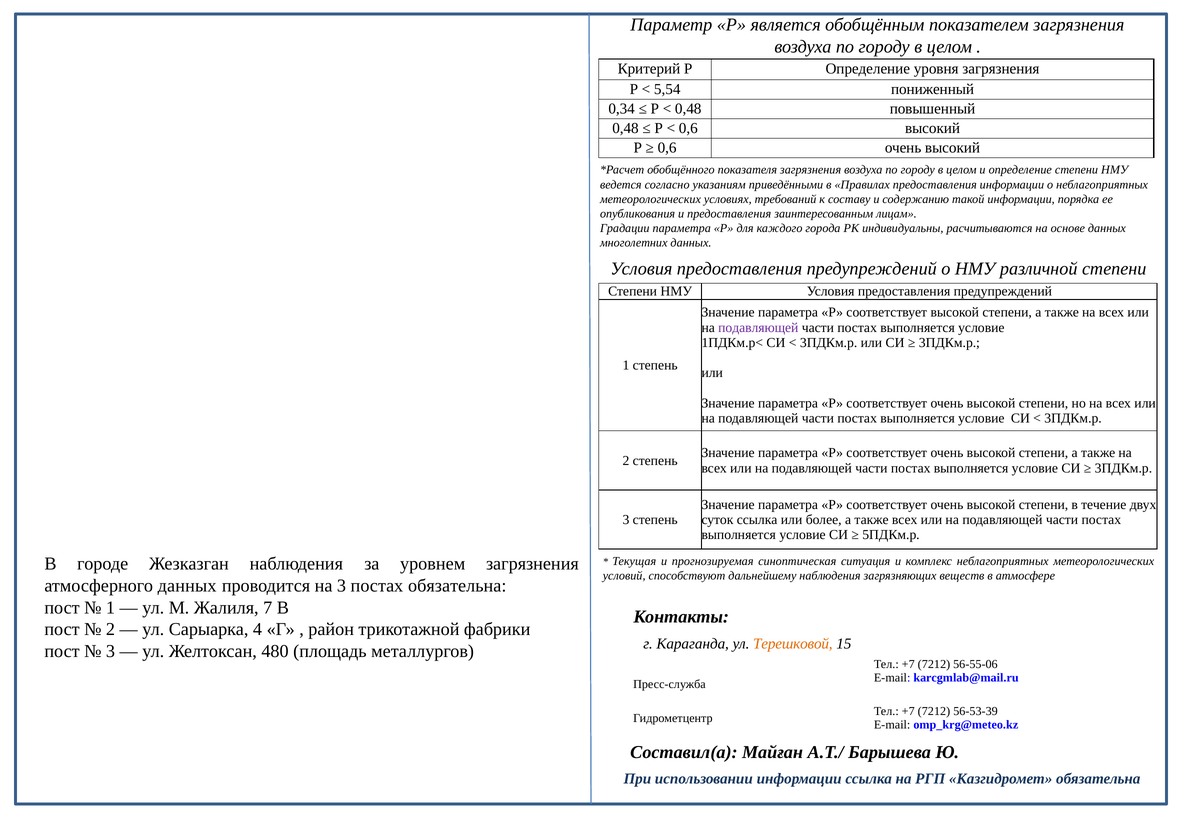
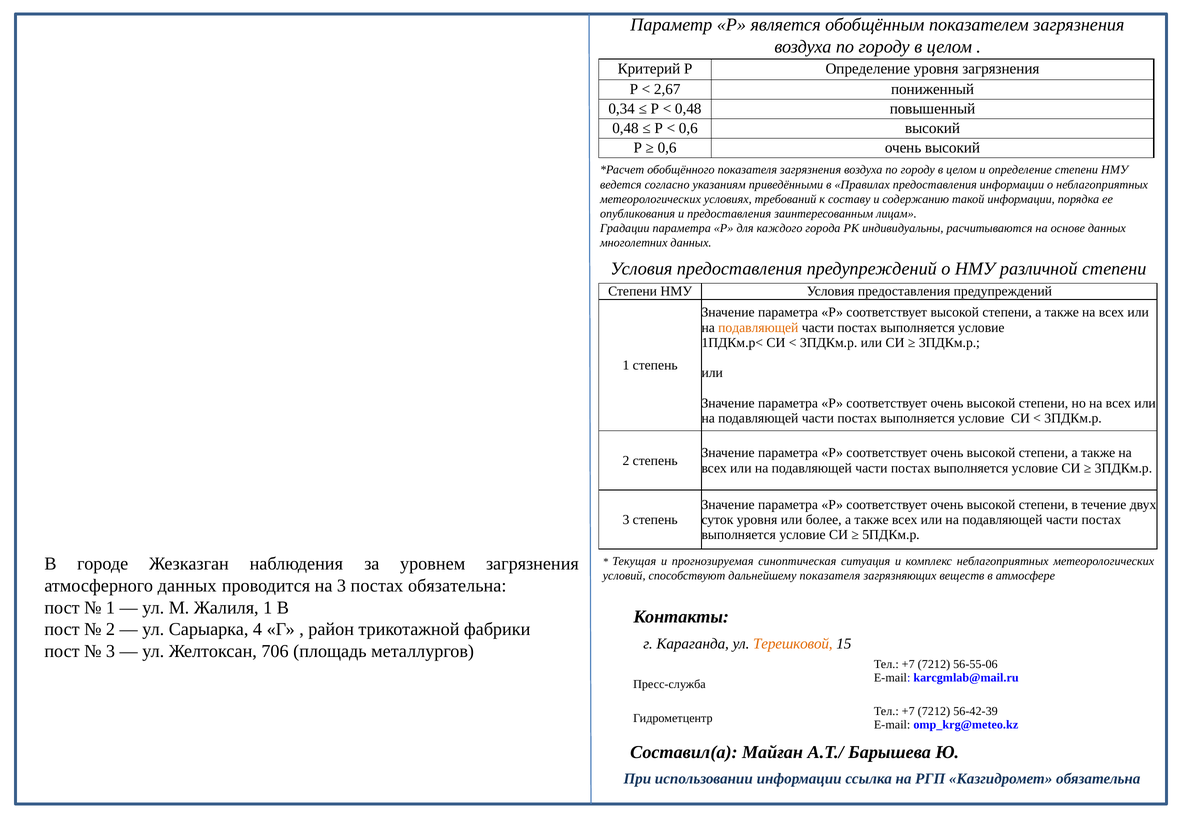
5,54: 5,54 -> 2,67 (667, 89)
подавляющей colour: purple -> orange (758, 328)
суток ссылка: ссылка -> уровня (757, 520)
дальнейшему наблюдения: наблюдения -> показателя (830, 576)
Жалиля 7: 7 -> 1 (268, 608)
480: 480 -> 706 (275, 651)
56-53-39: 56-53-39 -> 56-42-39 (976, 712)
